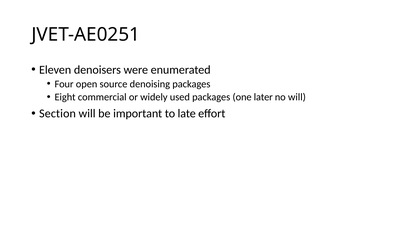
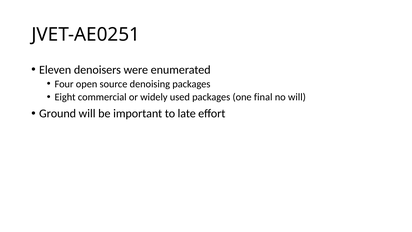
later: later -> final (263, 97)
Section: Section -> Ground (58, 113)
